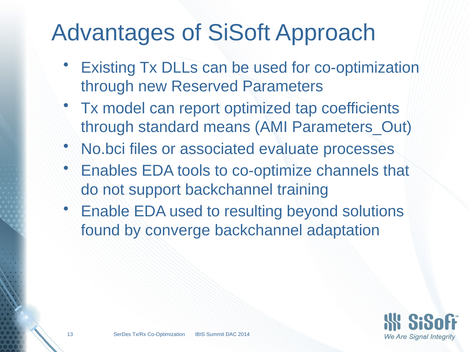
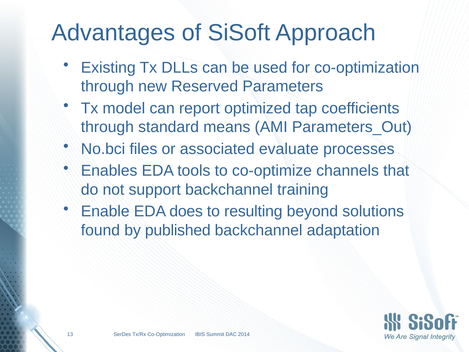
EDA used: used -> does (186, 211)
converge: converge -> published (178, 230)
